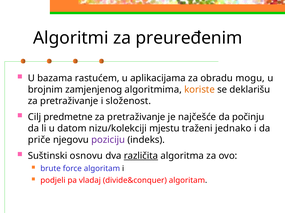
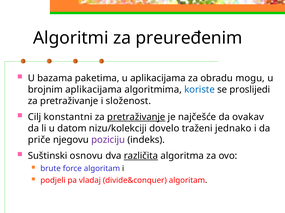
rastućem: rastućem -> paketima (97, 78)
brojnim zamjenjenog: zamjenjenog -> aplikacijama (94, 90)
koriste colour: orange -> blue (200, 90)
deklarišu: deklarišu -> proslijedi (250, 90)
predmetne: predmetne -> konstantni (68, 117)
pretraživanje underline: none -> present (136, 117)
počinju: počinju -> ovakav (248, 117)
mjestu: mjestu -> dovelo (164, 129)
